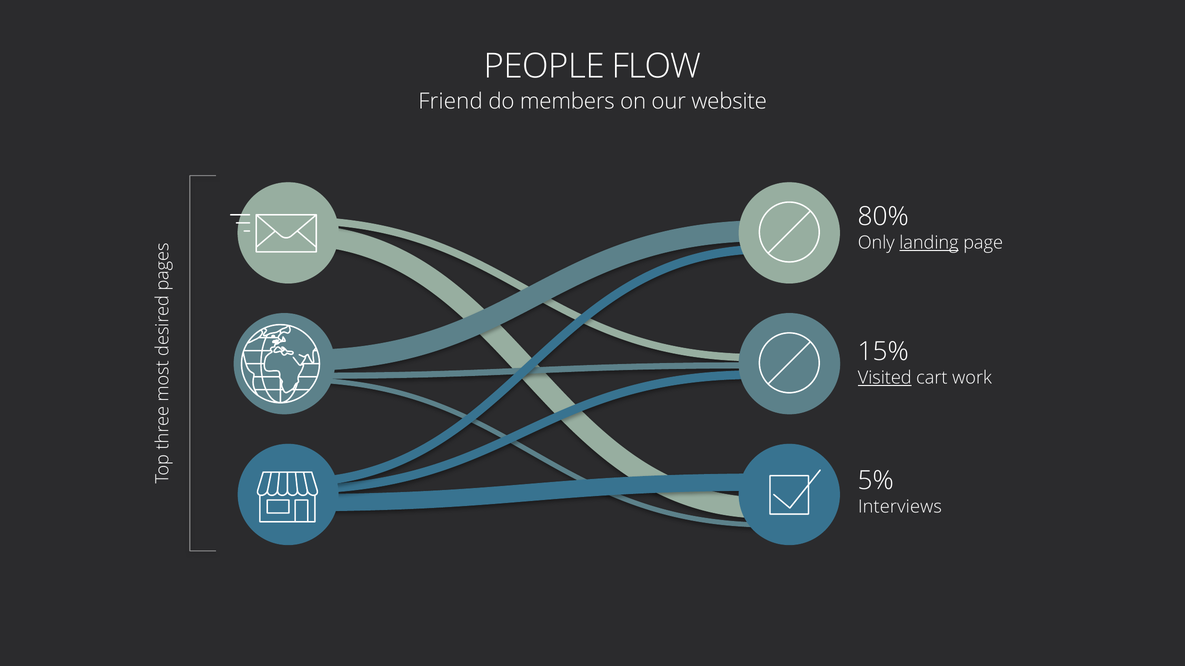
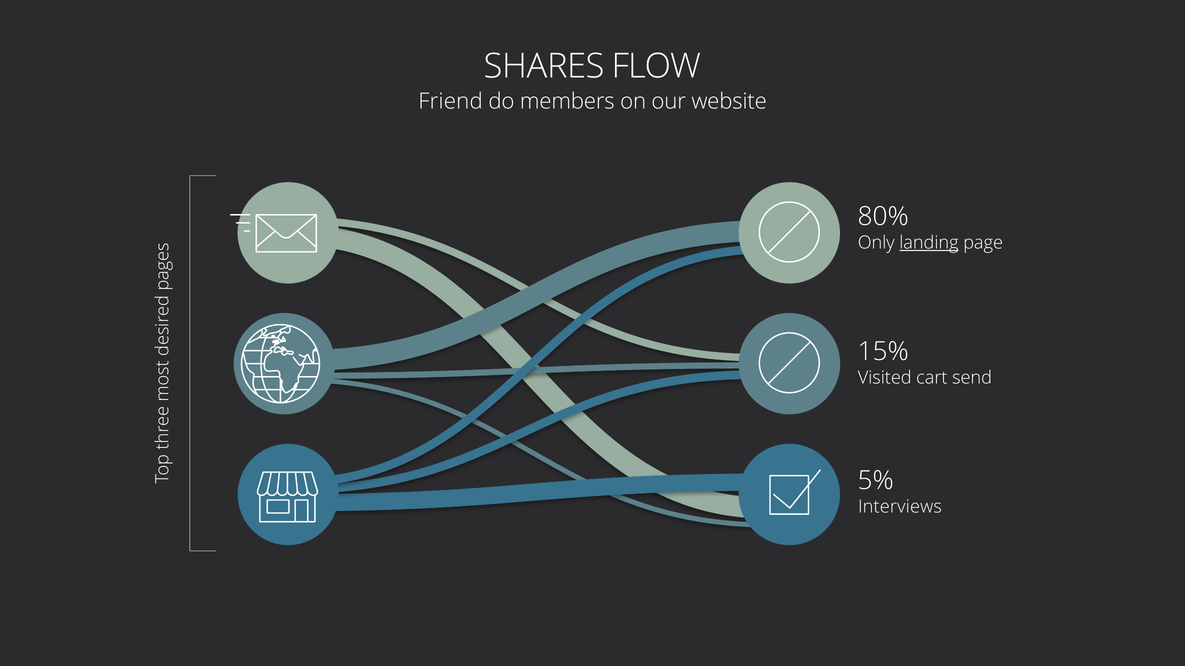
PEOPLE: PEOPLE -> SHARES (544, 66)
Visited underline: present -> none (885, 378)
work: work -> send (972, 378)
